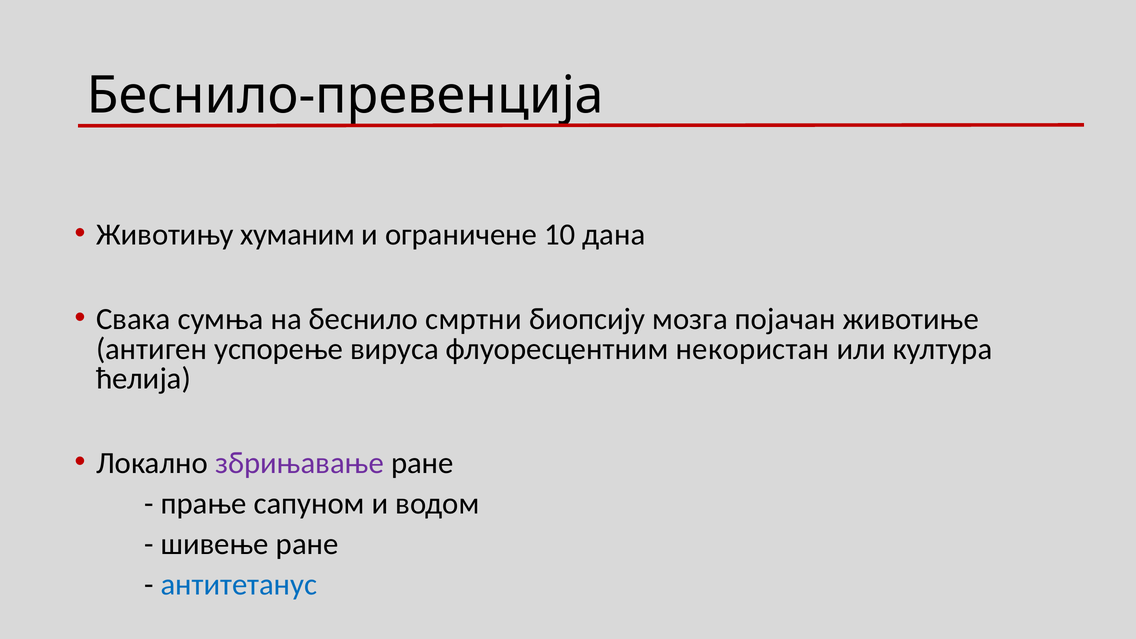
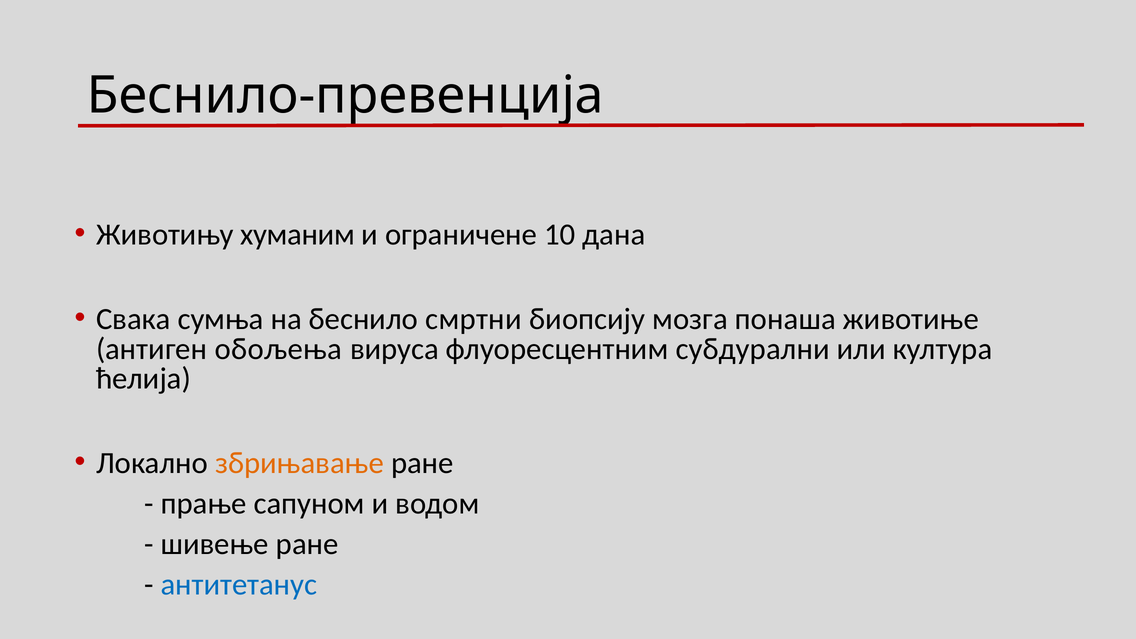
појачан: појачан -> понаша (785, 319)
успорење: успорење -> обољења (278, 349)
некористан: некористан -> субдурални (753, 349)
збрињавање colour: purple -> orange (299, 463)
